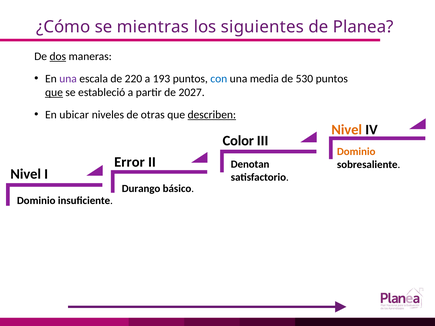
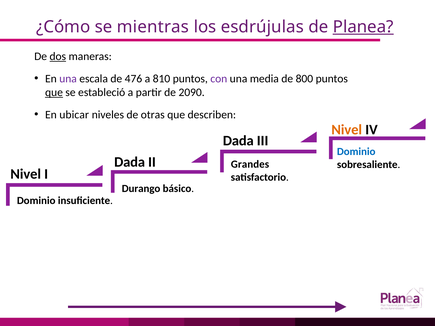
siguientes: siguientes -> esdrújulas (262, 27)
Planea underline: none -> present (363, 27)
220: 220 -> 476 (133, 79)
193: 193 -> 810 (162, 79)
con colour: blue -> purple (219, 79)
530: 530 -> 800 (304, 79)
2027: 2027 -> 2090 (192, 92)
describen underline: present -> none (212, 115)
Color: Color -> Dada (238, 141)
Dominio colour: orange -> blue (356, 152)
Error: Error -> Dada (130, 162)
Denotan: Denotan -> Grandes (250, 164)
